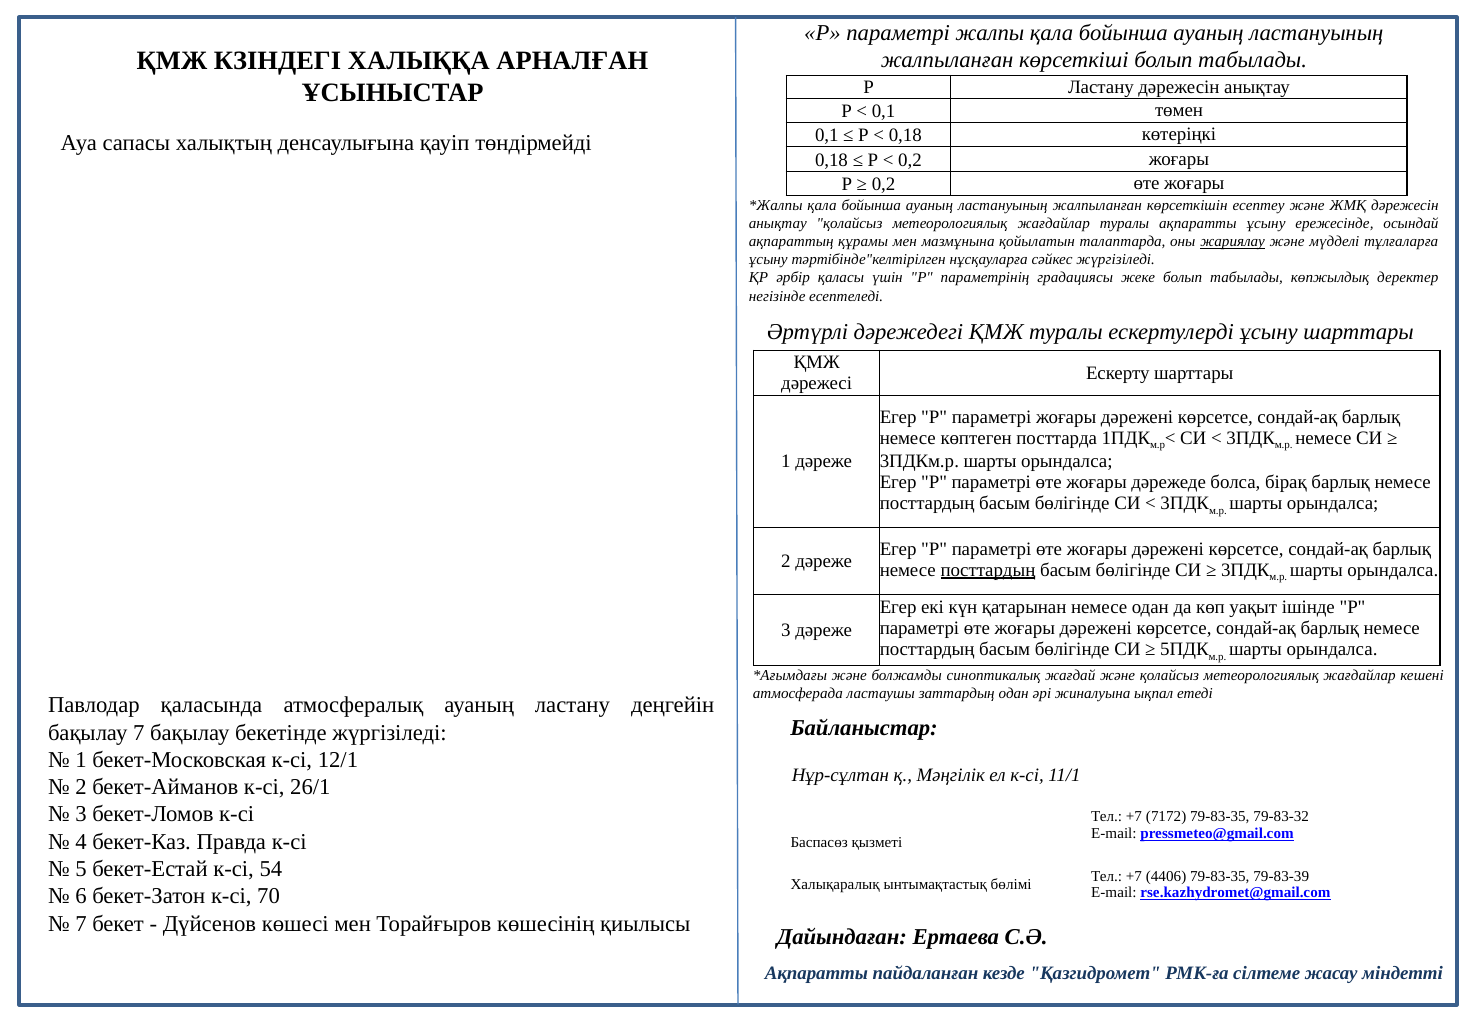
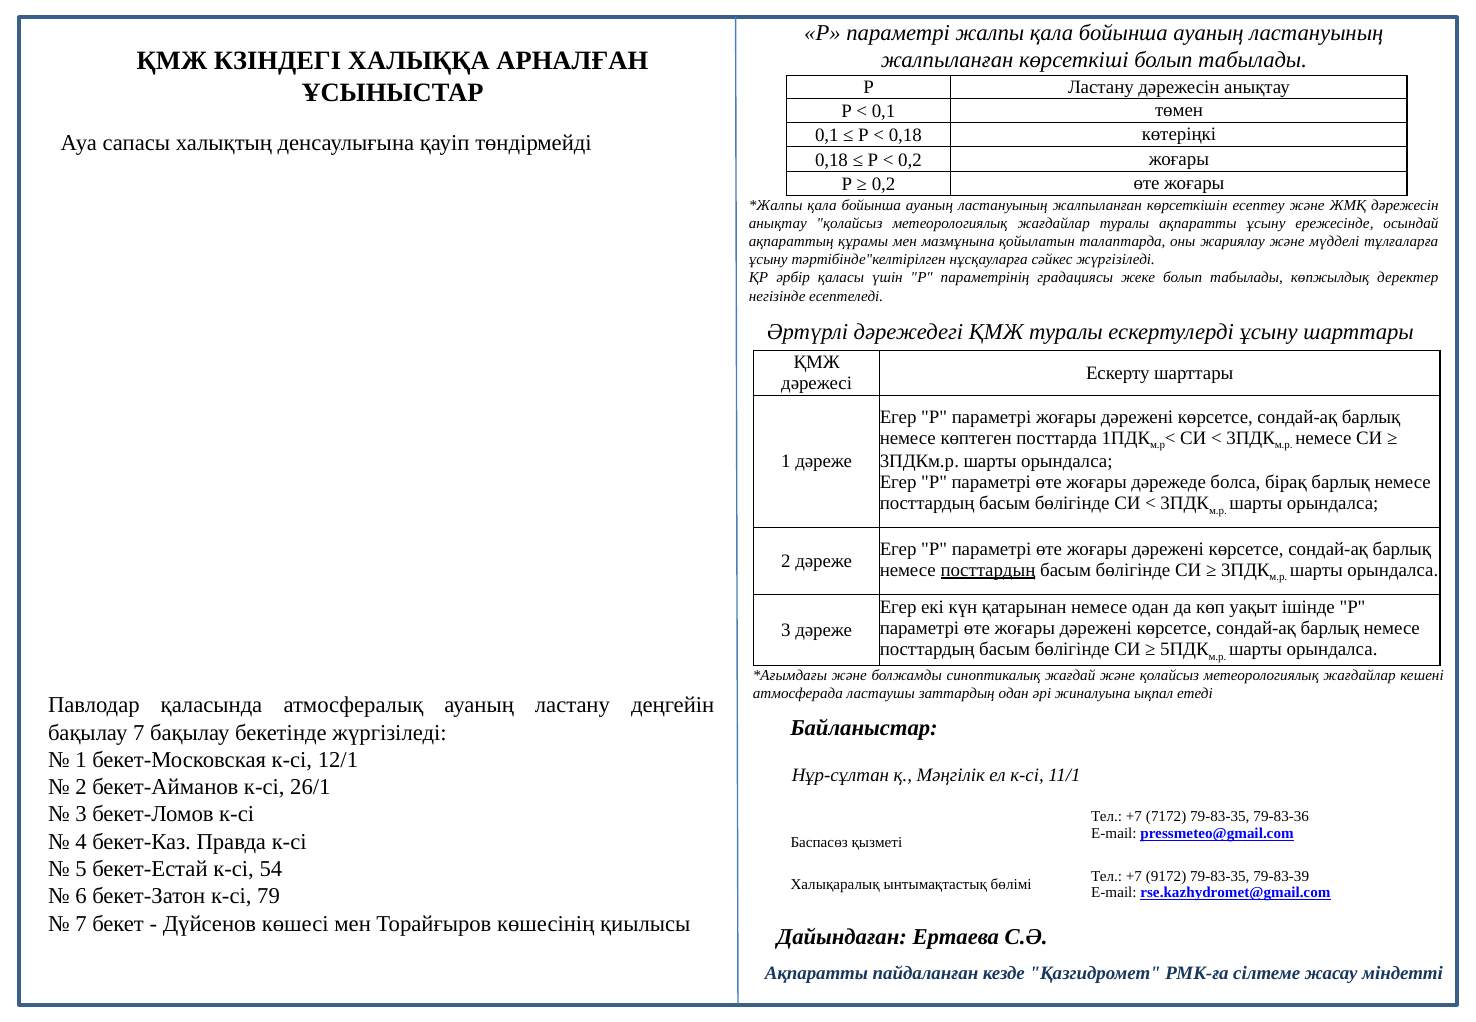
жариялау underline: present -> none (1233, 242)
79-83-32: 79-83-32 -> 79-83-36 (1281, 817)
4406: 4406 -> 9172 (1166, 876)
70: 70 -> 79 (269, 896)
